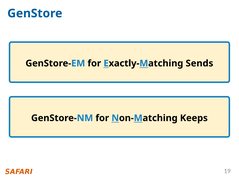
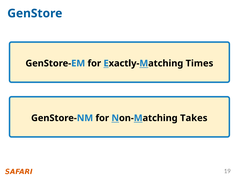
Sends: Sends -> Times (199, 63)
Keeps: Keeps -> Takes (194, 118)
